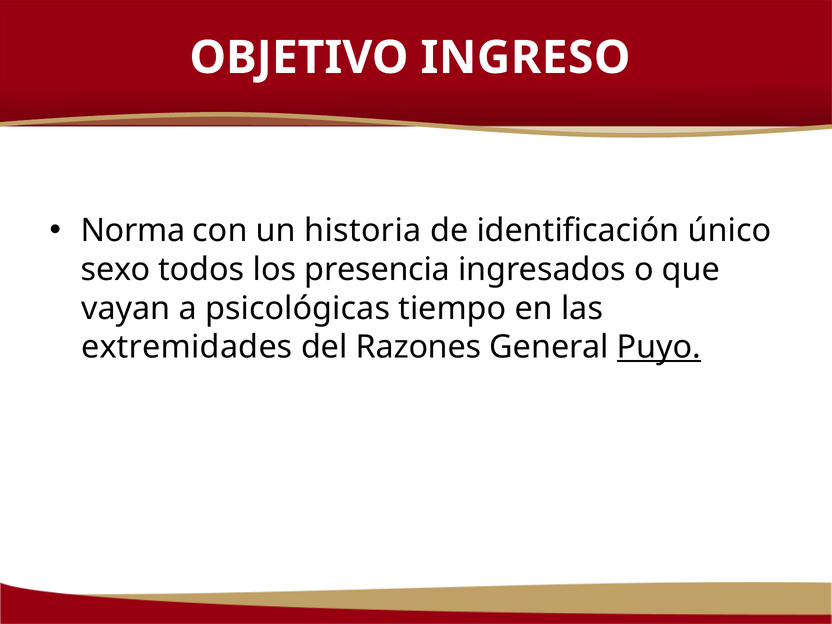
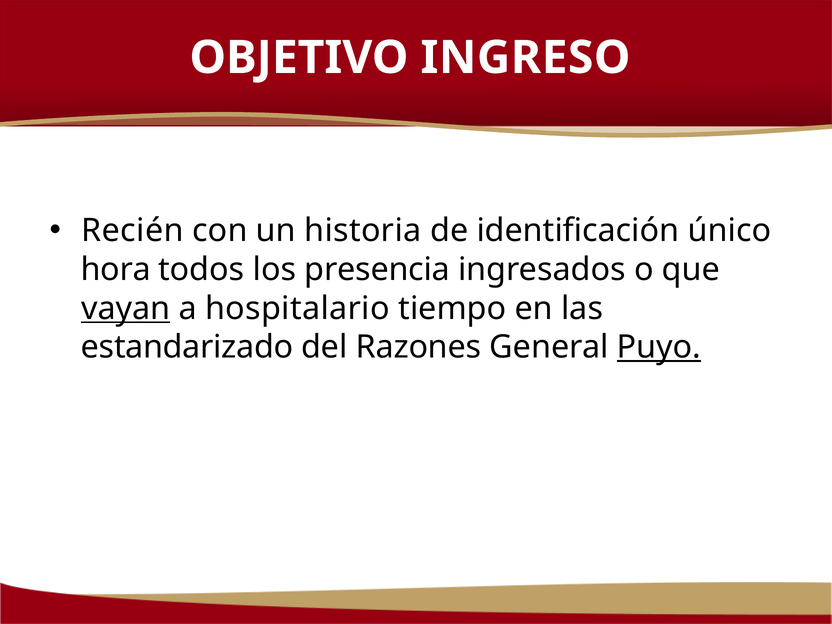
Norma: Norma -> Recién (133, 231)
sexo: sexo -> hora (116, 269)
vayan underline: none -> present (126, 308)
psicológicas: psicológicas -> hospitalario (297, 308)
extremidades: extremidades -> estandarizado (187, 347)
